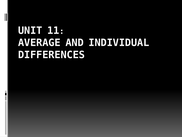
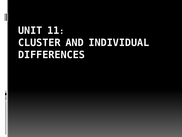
AVERAGE: AVERAGE -> CLUSTER (39, 43)
